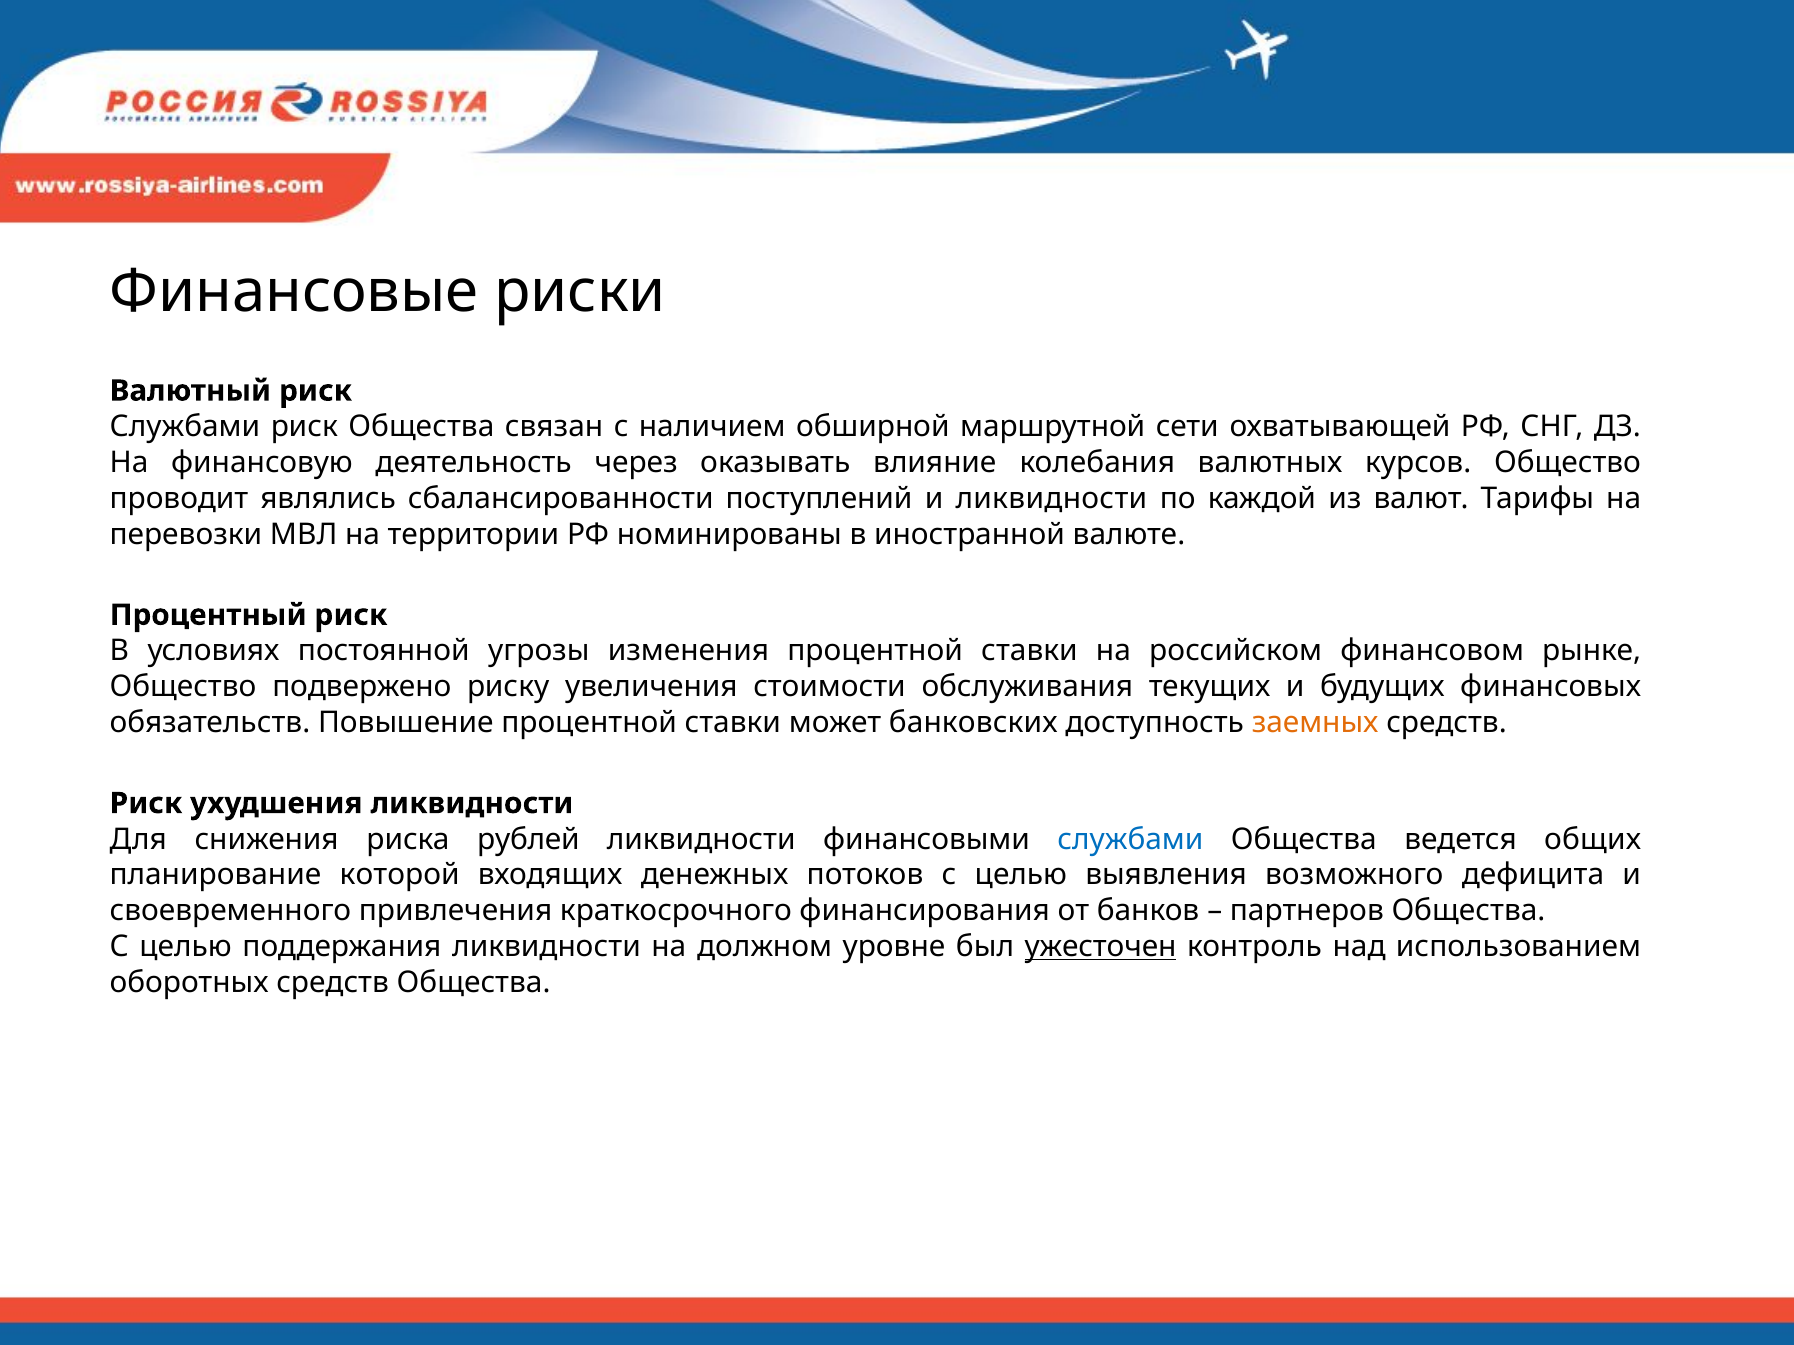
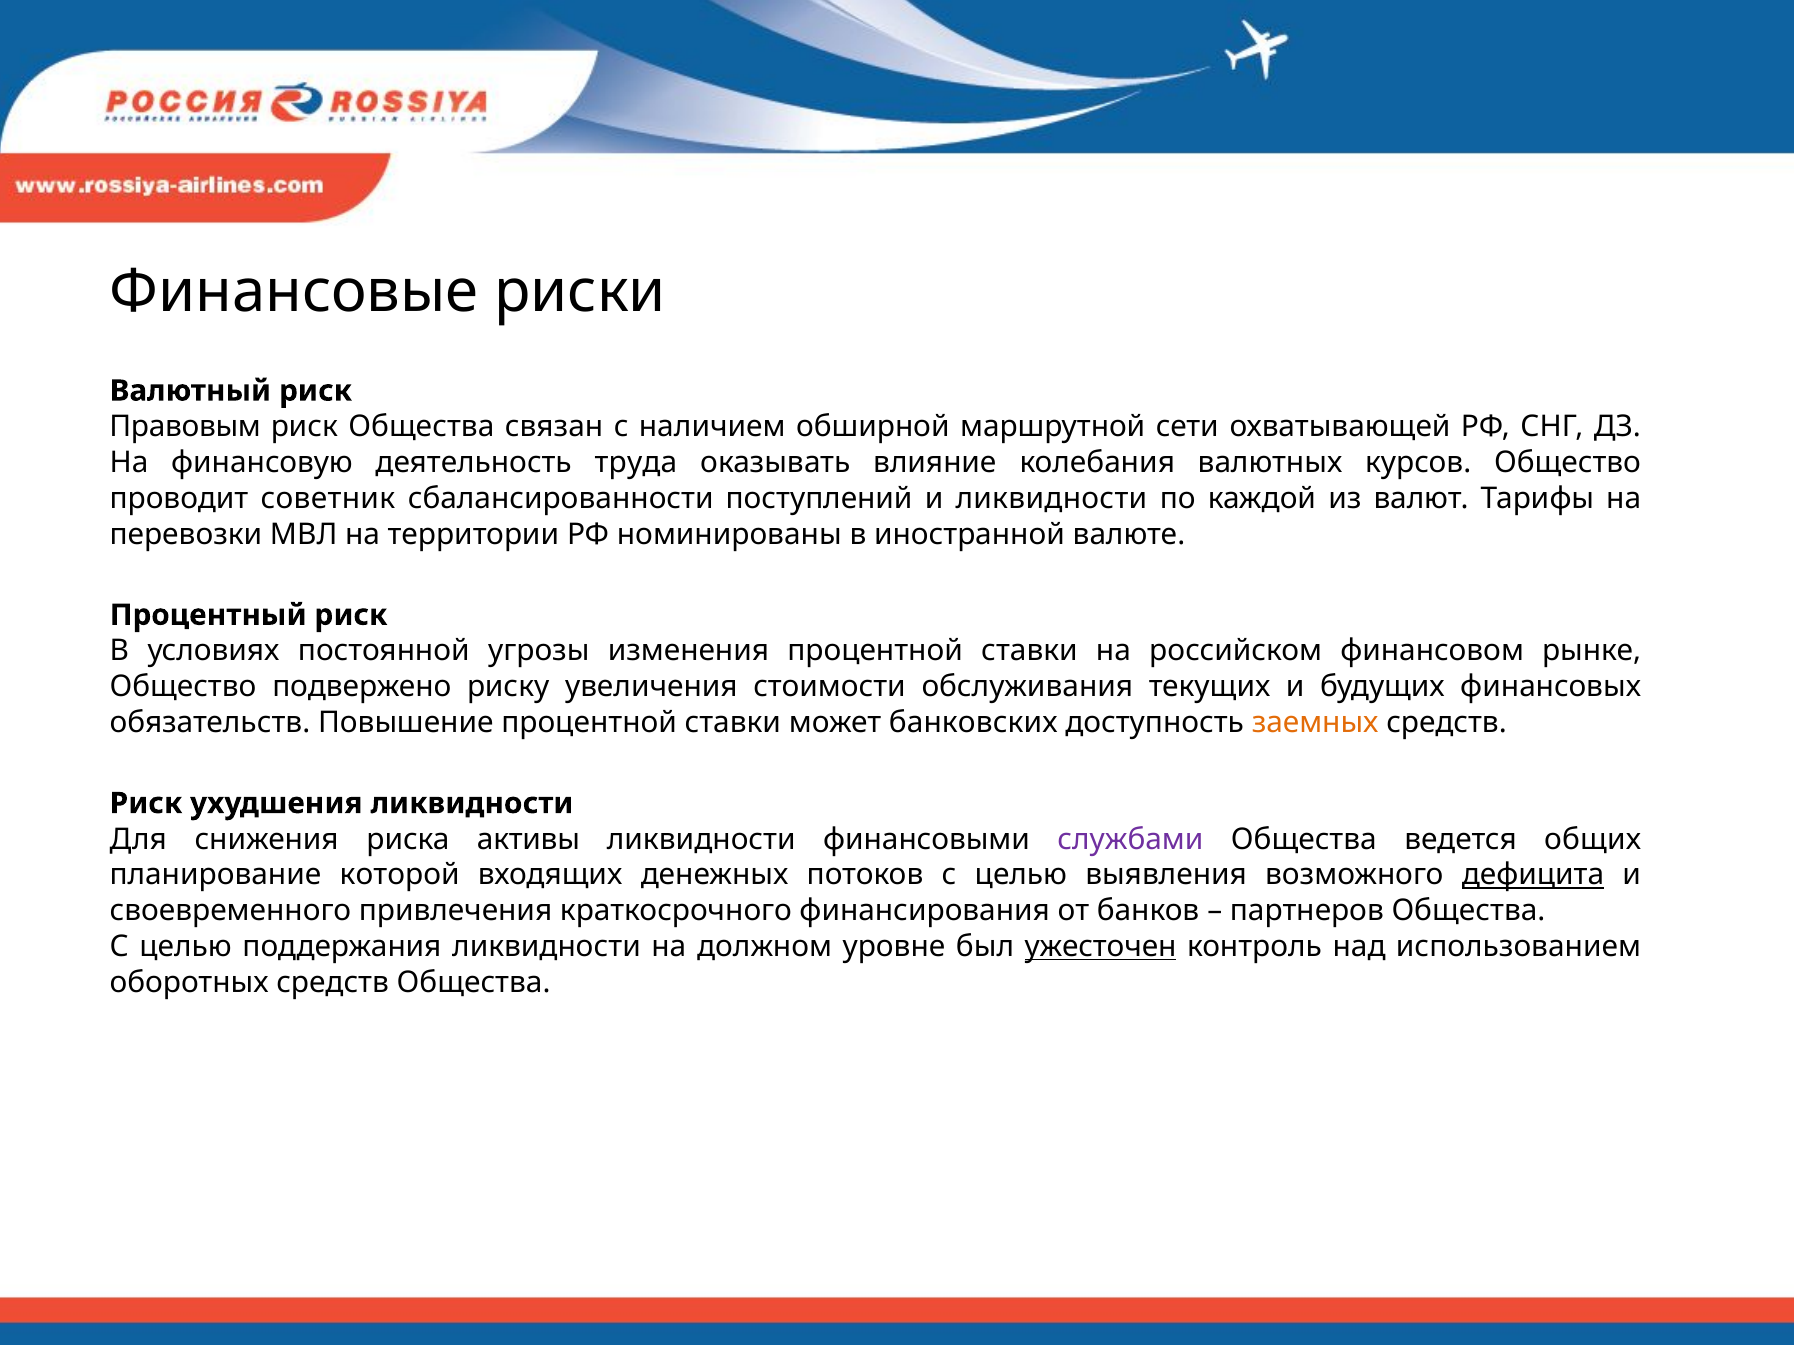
Службами: Службами -> Правовым (185, 427)
через: через -> труда (636, 463)
являлись: являлись -> советник (328, 499)
рублей: рублей -> активы (528, 839)
службами colour: blue -> purple (1130, 839)
дефицита underline: none -> present (1533, 875)
